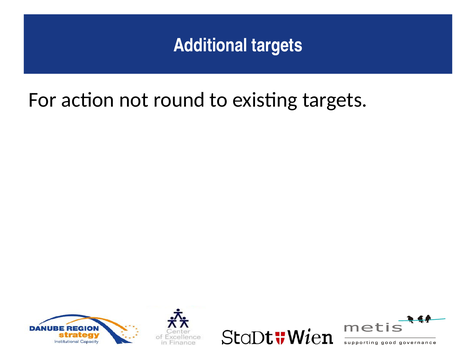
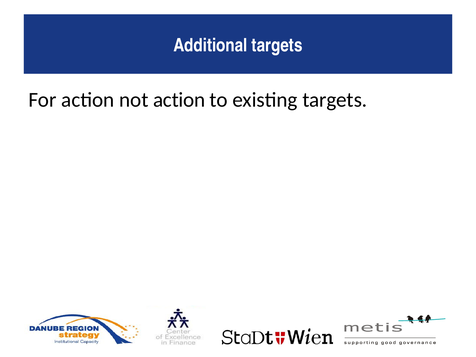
not round: round -> action (179, 100)
